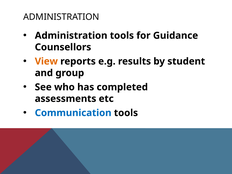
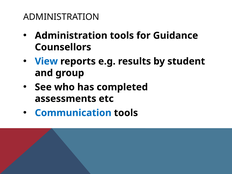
View colour: orange -> blue (46, 61)
